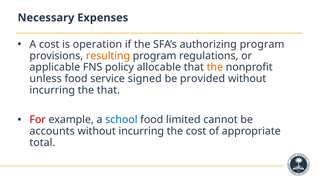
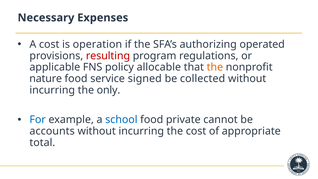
authorizing program: program -> operated (262, 44)
resulting colour: orange -> red (108, 56)
unless: unless -> nature (46, 79)
provided: provided -> collected (203, 79)
the that: that -> only (108, 90)
For colour: red -> blue (38, 120)
limited: limited -> private (183, 120)
